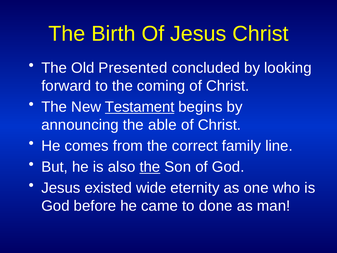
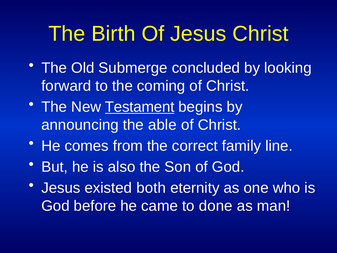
Presented: Presented -> Submerge (133, 68)
the underline: present -> none (150, 167)
wide: wide -> both (151, 188)
